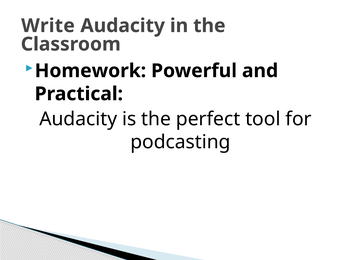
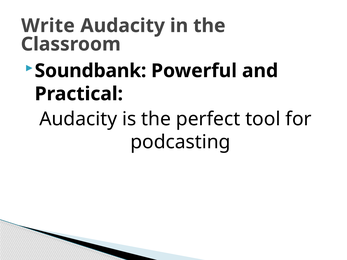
Homework: Homework -> Soundbank (90, 71)
